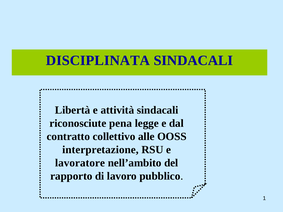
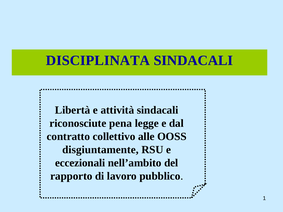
interpretazione: interpretazione -> disgiuntamente (100, 150)
lavoratore: lavoratore -> eccezionali (80, 163)
